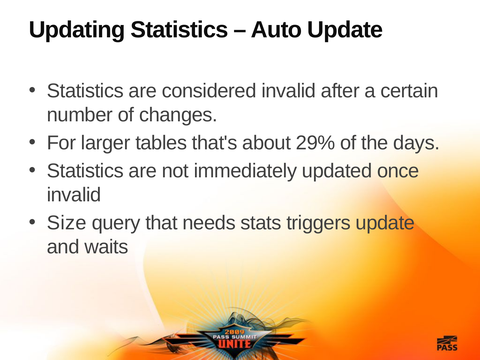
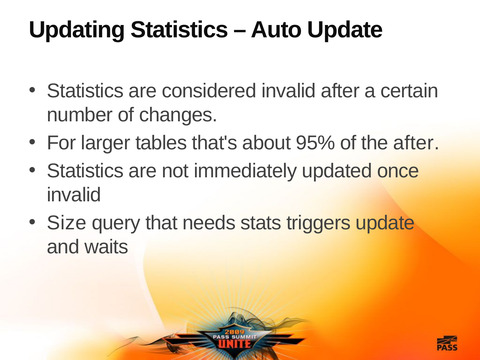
29%: 29% -> 95% (316, 143)
the days: days -> after (416, 143)
